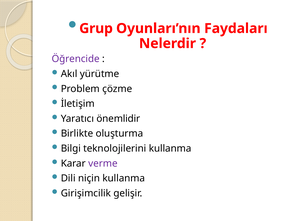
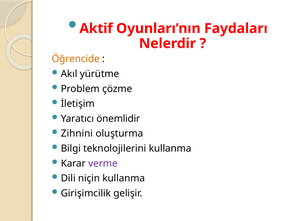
Grup: Grup -> Aktif (96, 28)
Öğrencide colour: purple -> orange (76, 59)
Birlikte: Birlikte -> Zihnini (77, 133)
